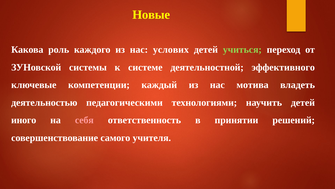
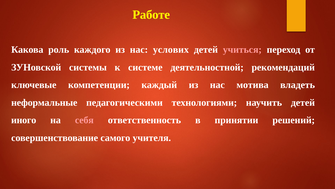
Новые: Новые -> Работе (151, 15)
учиться colour: light green -> pink (242, 50)
эффективного: эффективного -> рекомендаций (283, 67)
деятельностью: деятельностью -> неформальные (44, 102)
